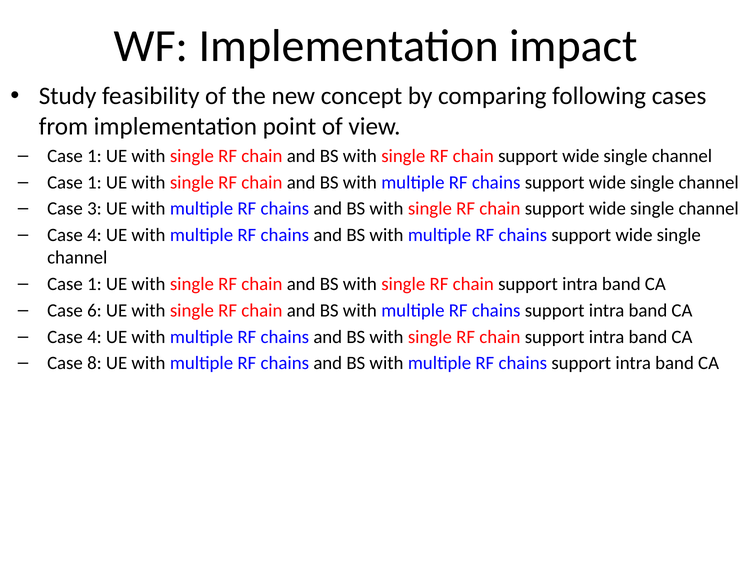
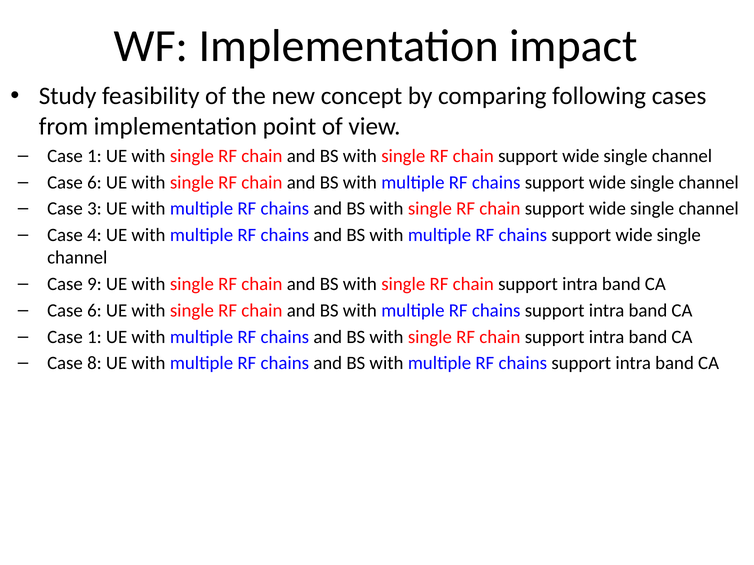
1: 1 -> 6 (94, 183)
1: 1 -> 9 (94, 284)
4: 4 -> 1 (94, 337)
